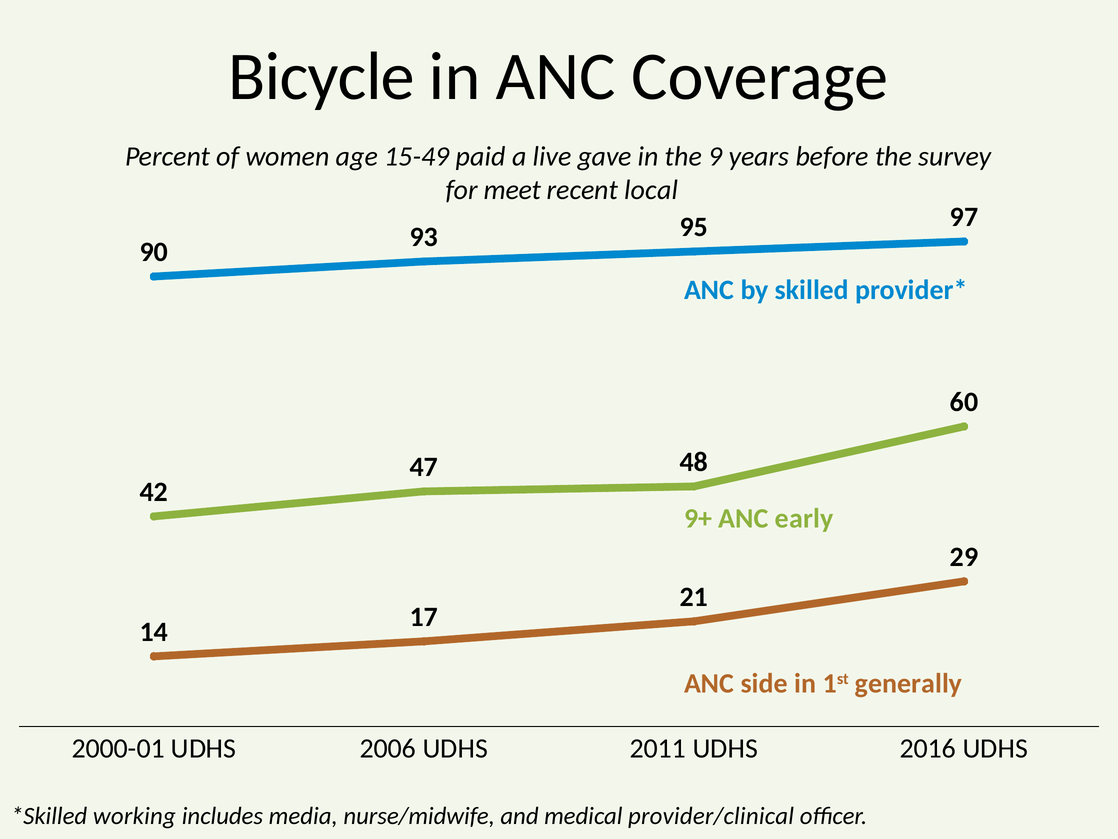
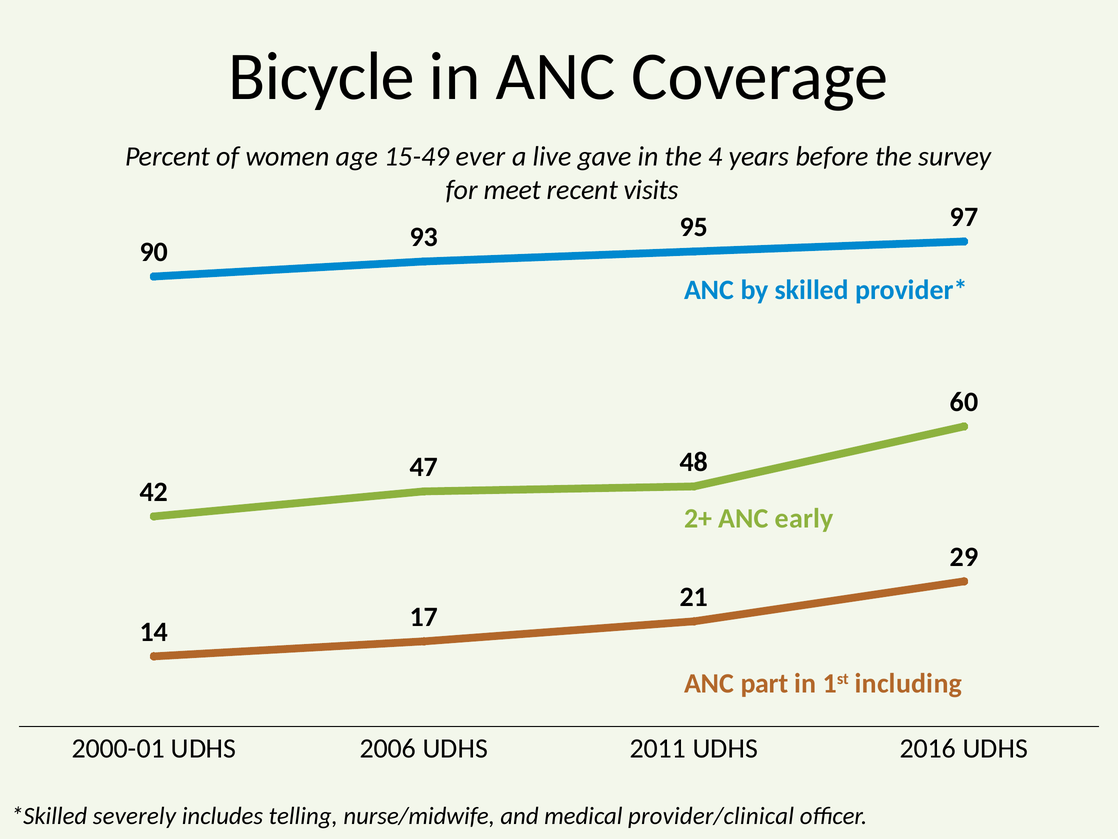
paid: paid -> ever (481, 156)
9: 9 -> 4 (715, 156)
local: local -> visits (651, 190)
9+: 9+ -> 2+ (698, 518)
side: side -> part (764, 683)
generally: generally -> including (908, 683)
working: working -> severely (134, 815)
media: media -> telling (303, 815)
